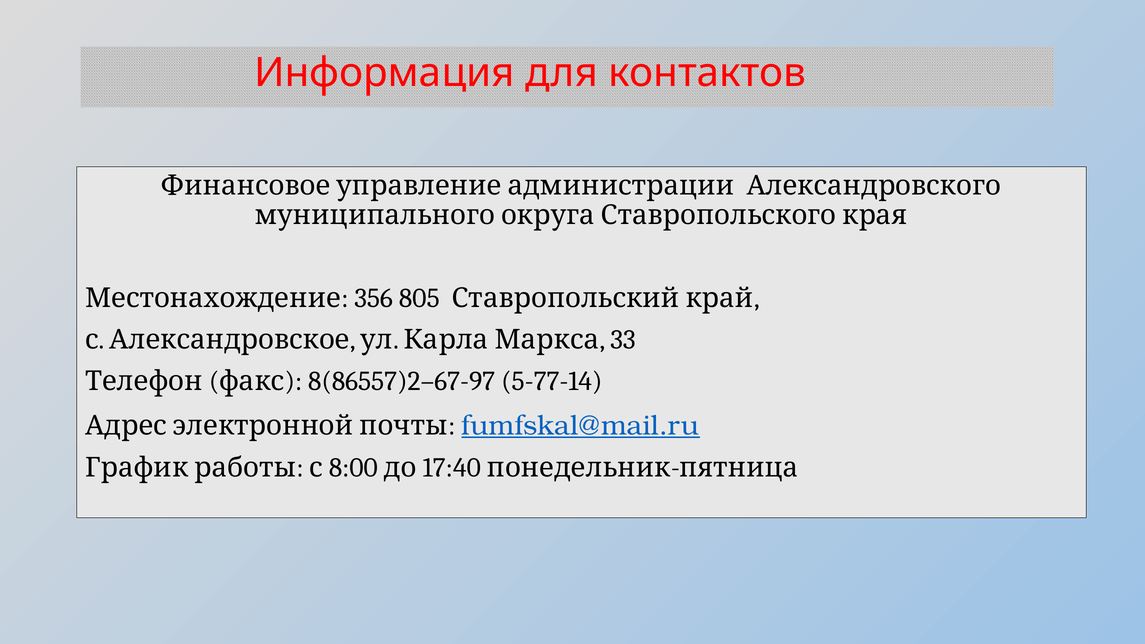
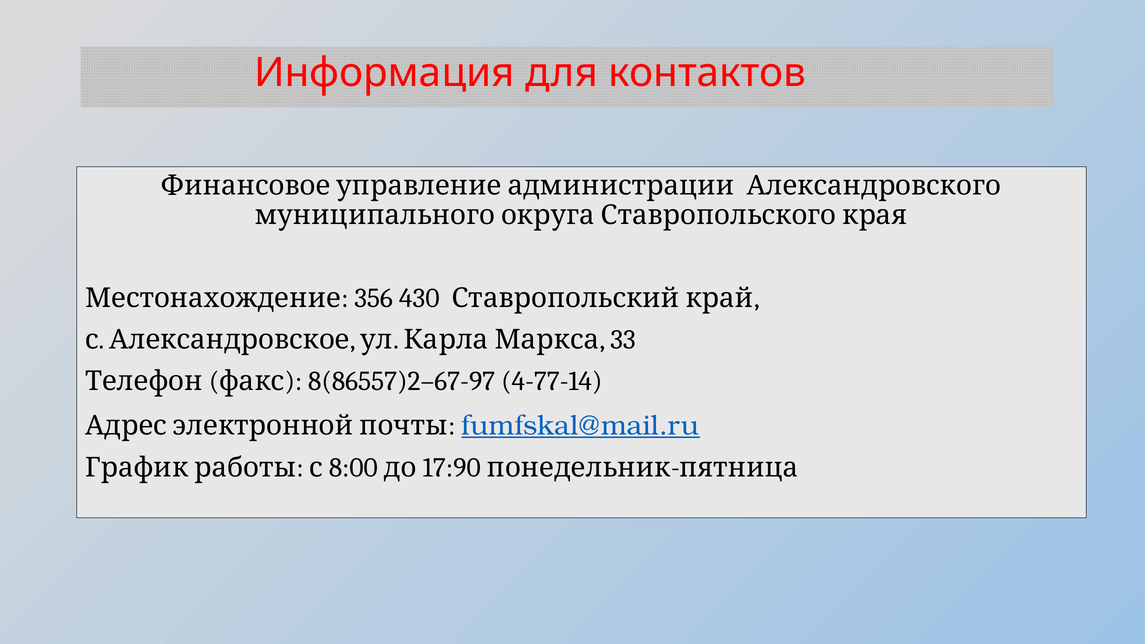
805: 805 -> 430 (419, 298)
5-77-14: 5-77-14 -> 4-77-14 (552, 381)
17:40: 17:40 -> 17:90 (452, 468)
